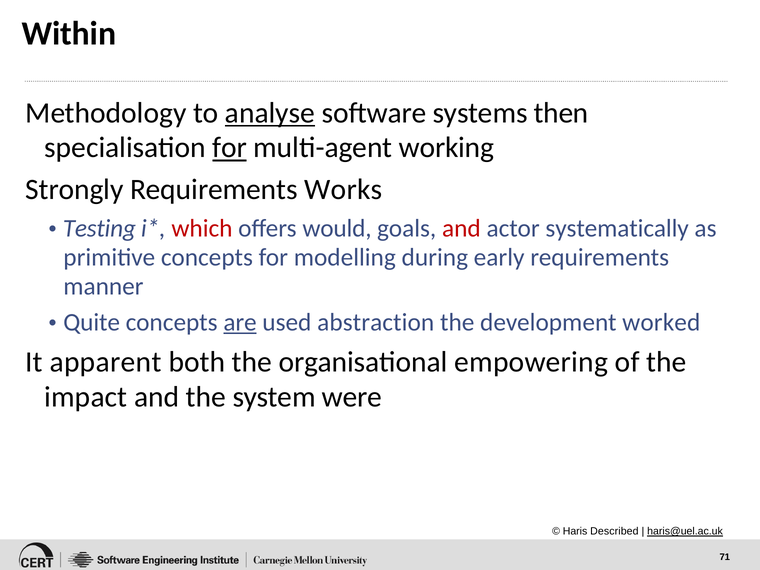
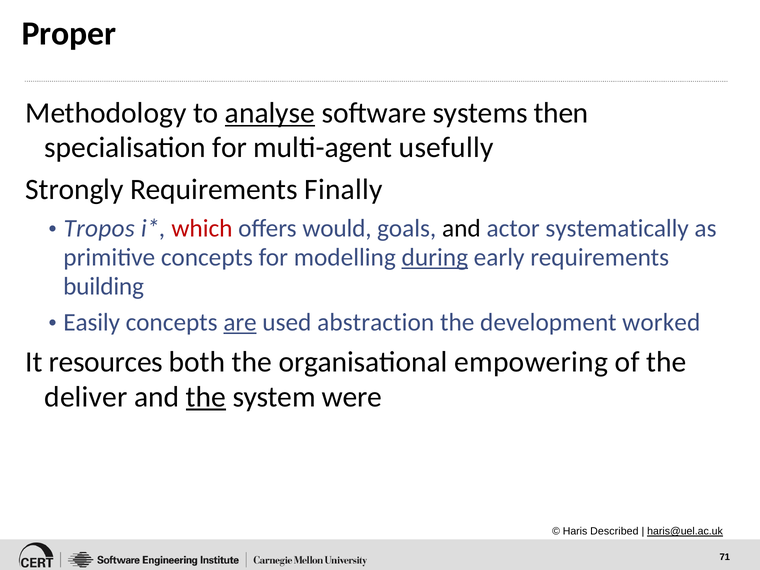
Within: Within -> Proper (69, 34)
for underline: present -> none (230, 148)
working: working -> usefully (446, 148)
Works: Works -> Finally (343, 190)
Testing: Testing -> Tropos (99, 229)
and colour: red -> black (461, 229)
during underline: none -> present (435, 257)
manner: manner -> building (104, 286)
Quite: Quite -> Easily (92, 323)
apparent: apparent -> resources (106, 362)
impact: impact -> deliver (86, 397)
the underline: none -> present (206, 397)
